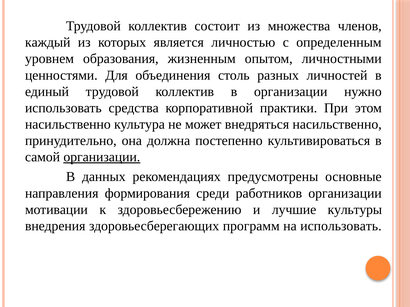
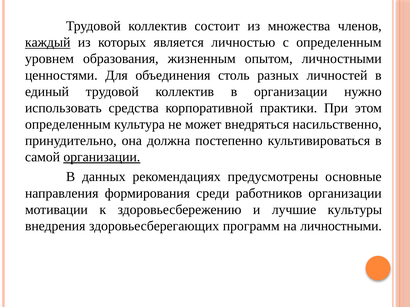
каждый underline: none -> present (48, 42)
насильственно: насильственно -> определенным (68, 124)
на использовать: использовать -> личностными (341, 226)
